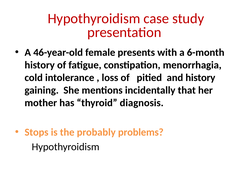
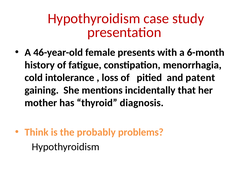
and history: history -> patent (200, 78)
Stops: Stops -> Think (37, 132)
